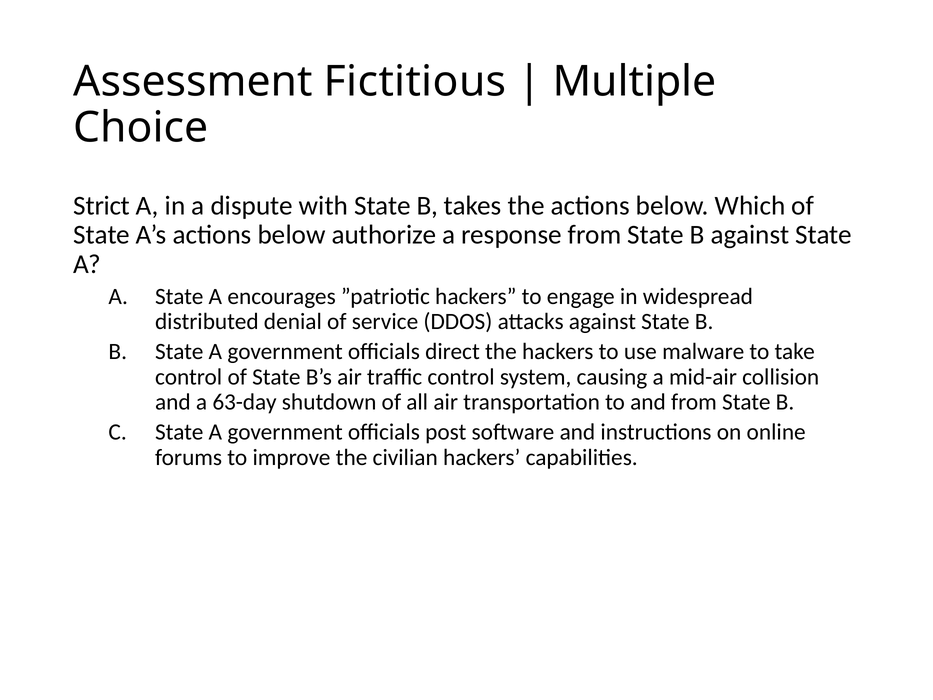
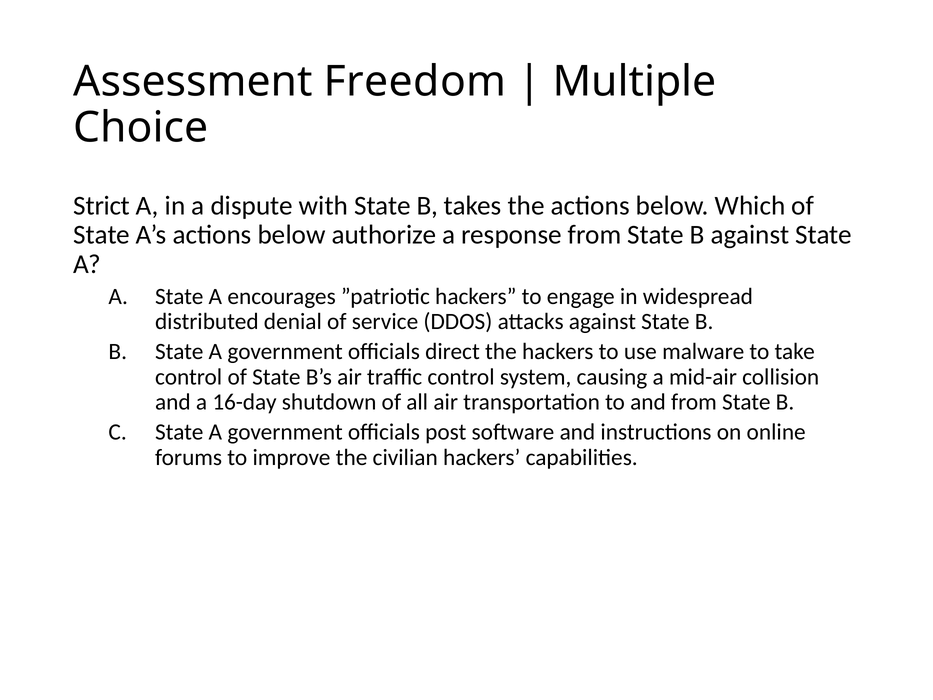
Fictitious: Fictitious -> Freedom (415, 82)
63-day: 63-day -> 16-day (245, 402)
